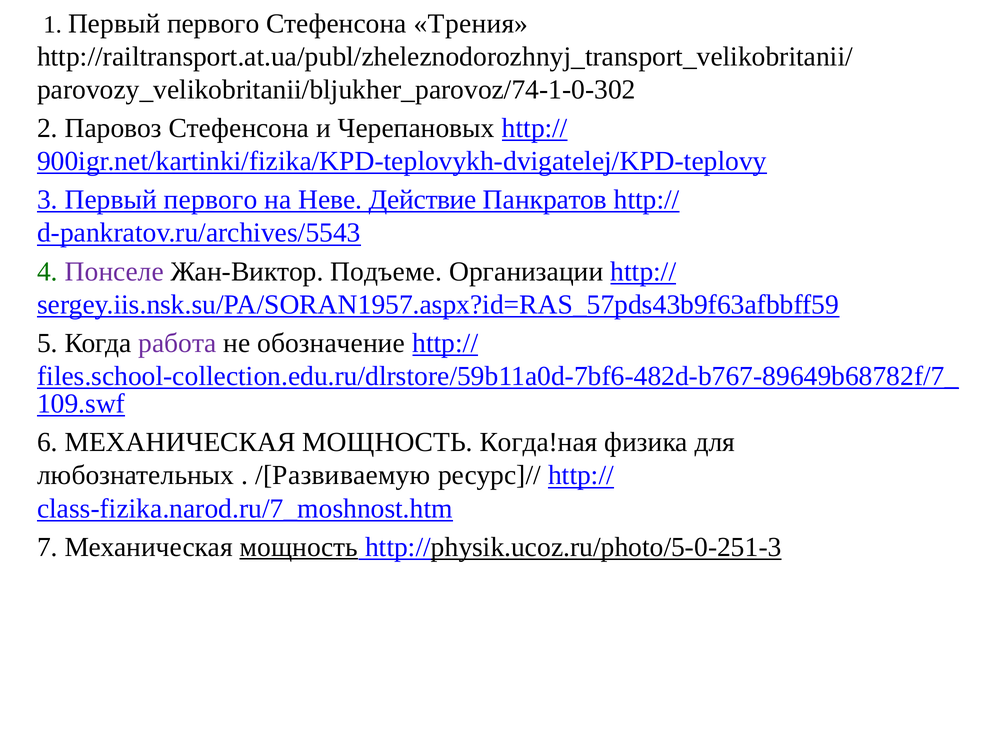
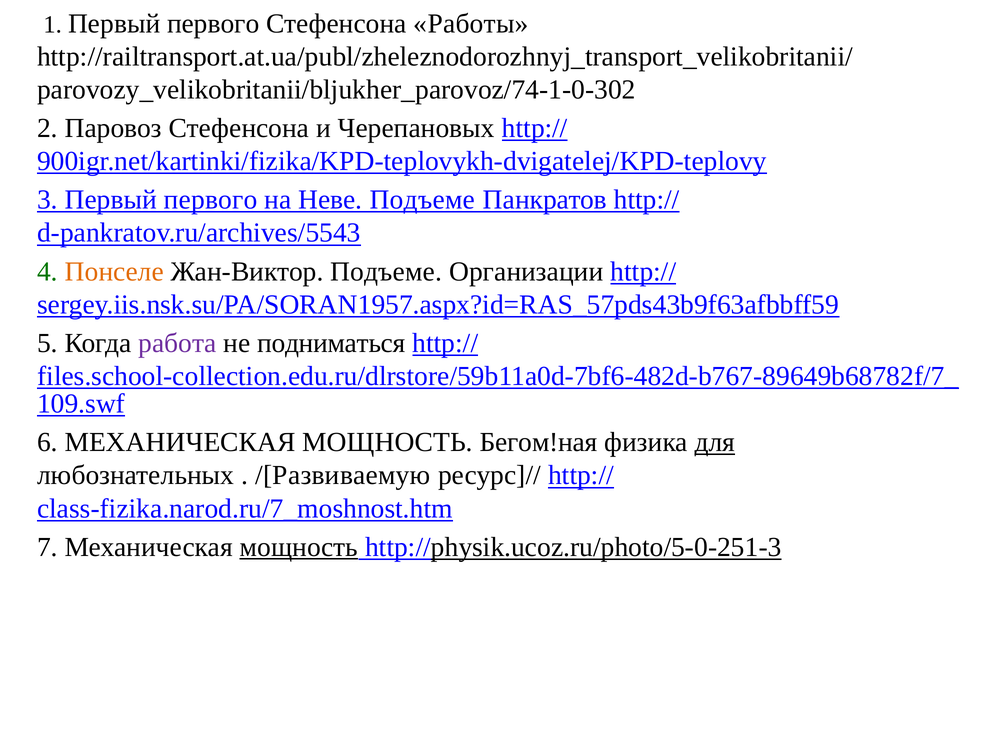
Трения: Трения -> Работы (471, 23)
Неве Действие: Действие -> Подъеме (422, 200)
Понселе colour: purple -> orange (114, 272)
обозначение: обозначение -> подниматься (331, 343)
Когда!ная: Когда!ная -> Бегом!ная (539, 442)
для underline: none -> present (715, 442)
